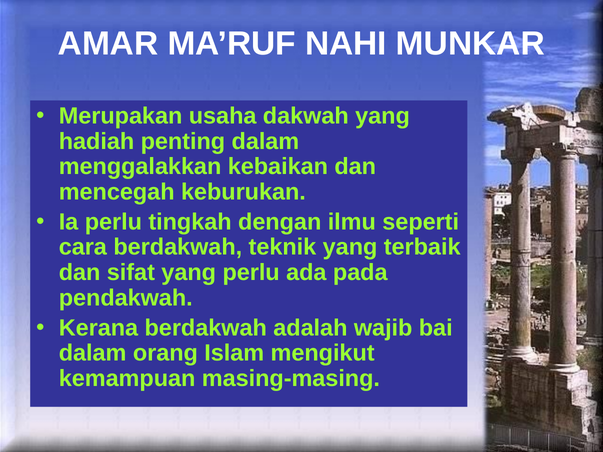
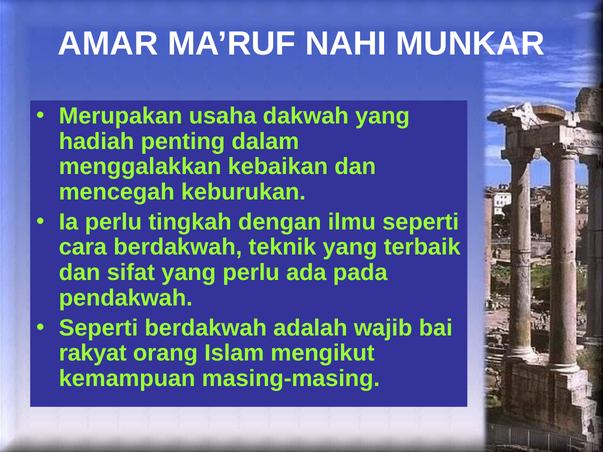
Kerana: Kerana -> Seperti (98, 328)
dalam: dalam -> rakyat (93, 353)
